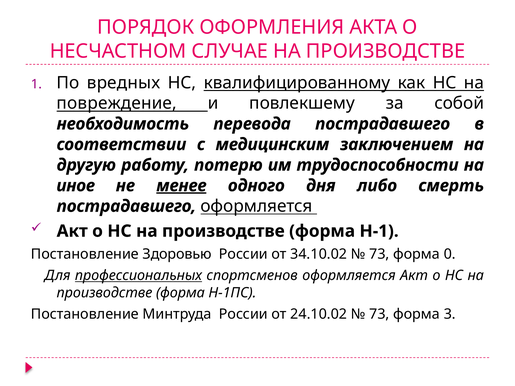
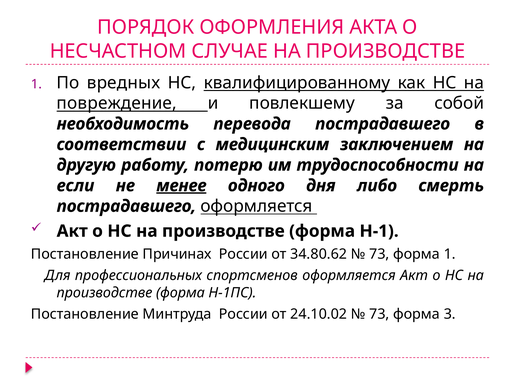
иное: иное -> если (76, 186)
Здоровью: Здоровью -> Причинах (177, 254)
34.10.02: 34.10.02 -> 34.80.62 (319, 254)
форма 0: 0 -> 1 (450, 254)
профессиональных underline: present -> none (138, 276)
